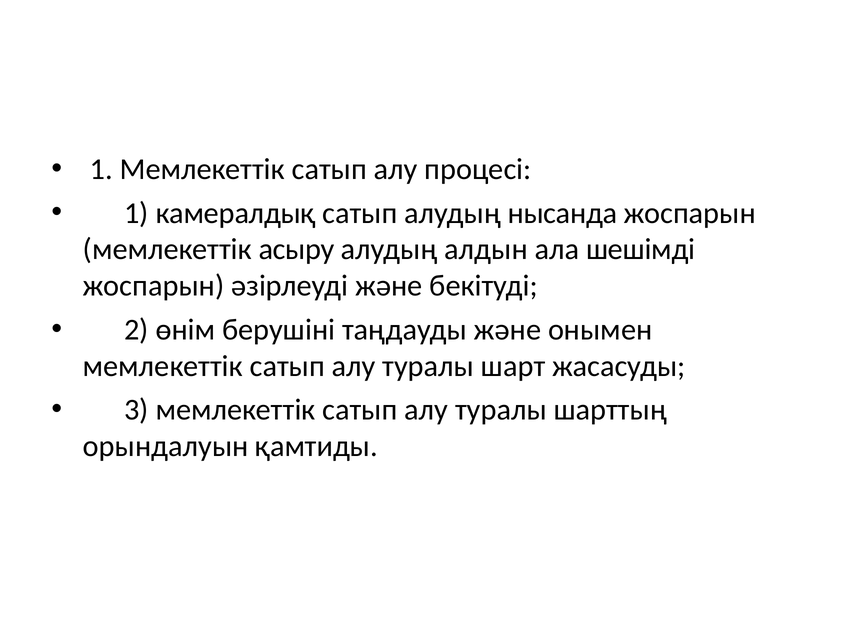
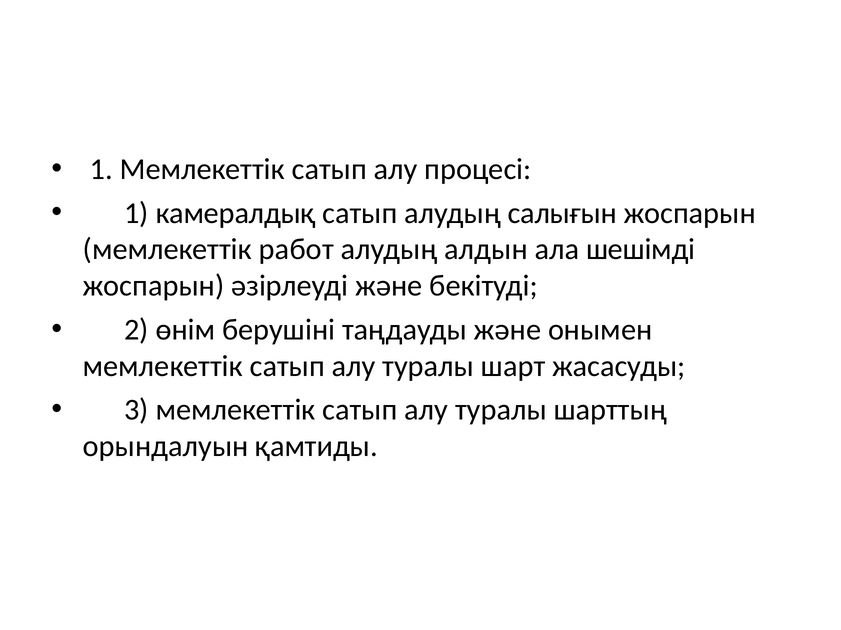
нысанда: нысанда -> салығын (562, 213)
асыру: асыру -> работ (296, 250)
